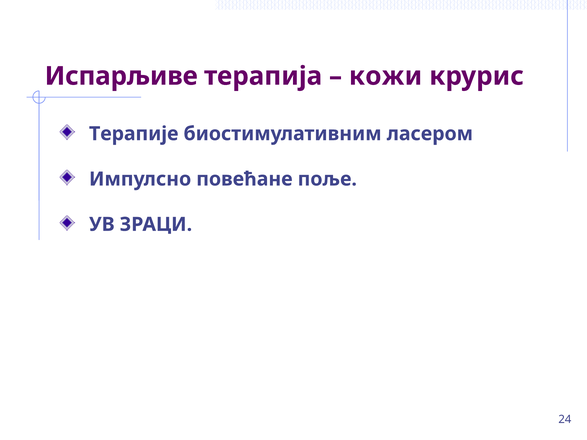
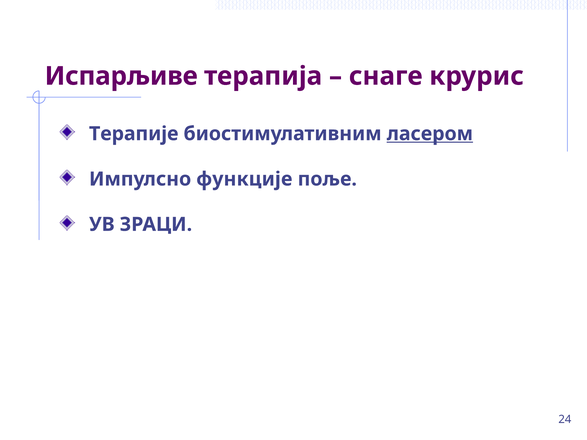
кожи: кожи -> снаге (386, 76)
ласером underline: none -> present (430, 134)
повећане: повећане -> функције (244, 179)
